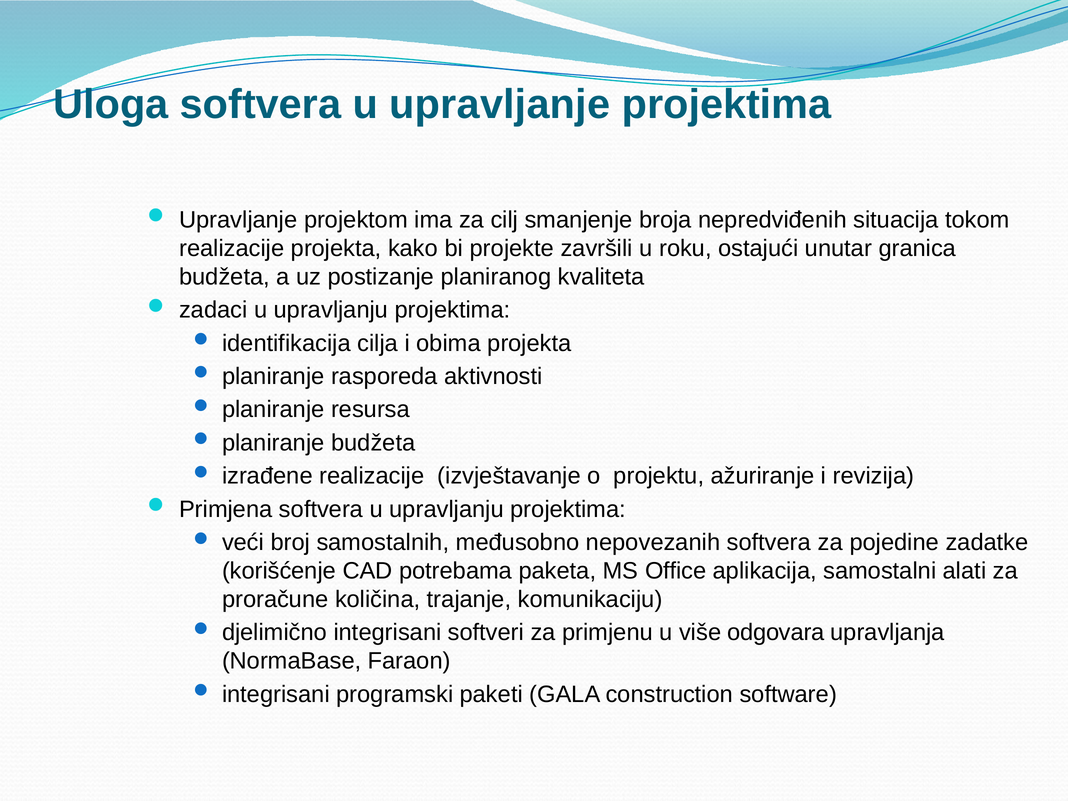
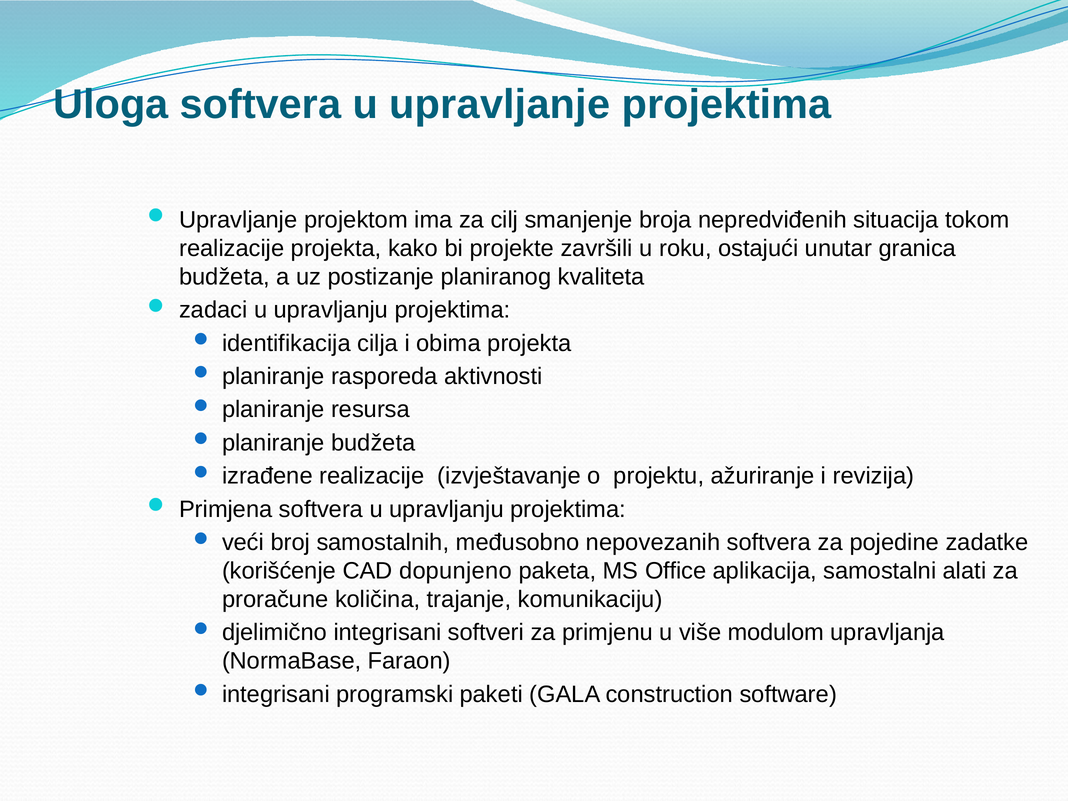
potrebama: potrebama -> dopunjeno (455, 571)
odgovara: odgovara -> modulom (776, 633)
